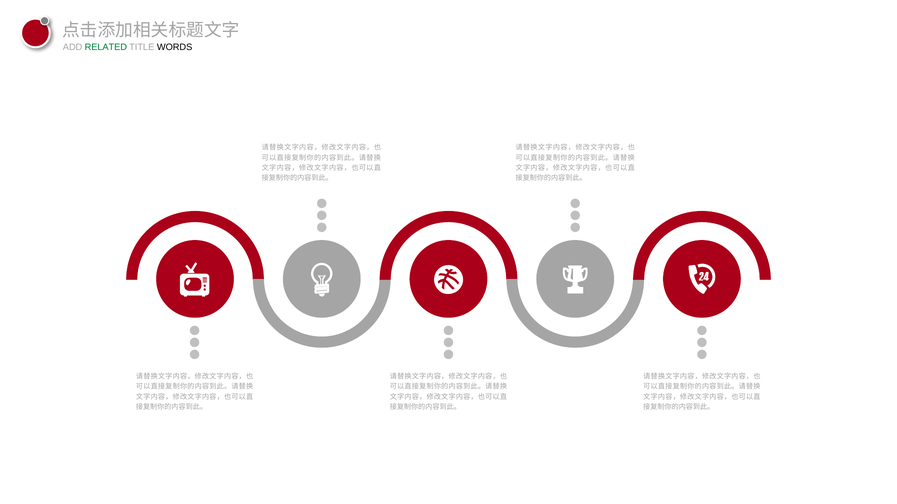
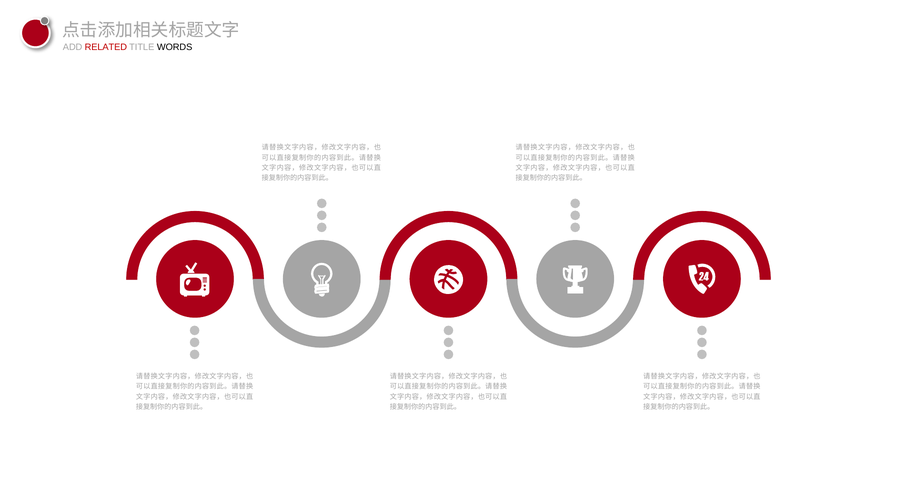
RELATED colour: green -> red (106, 47)
